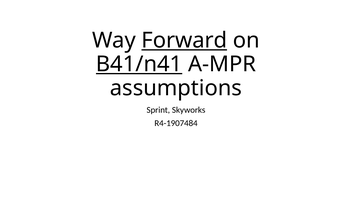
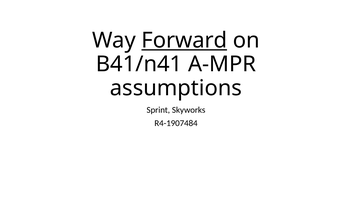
B41/n41 underline: present -> none (139, 64)
